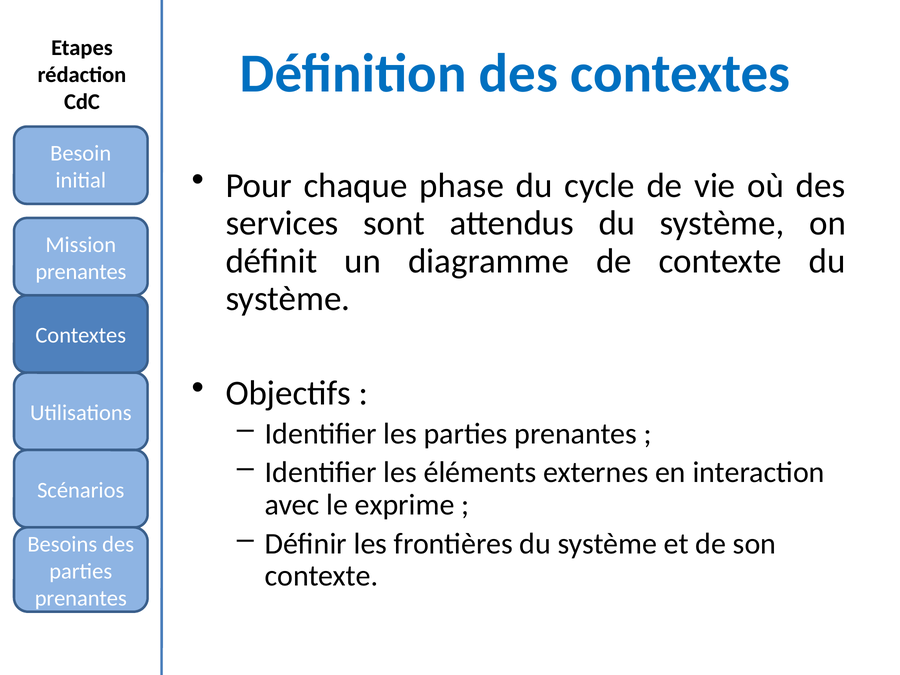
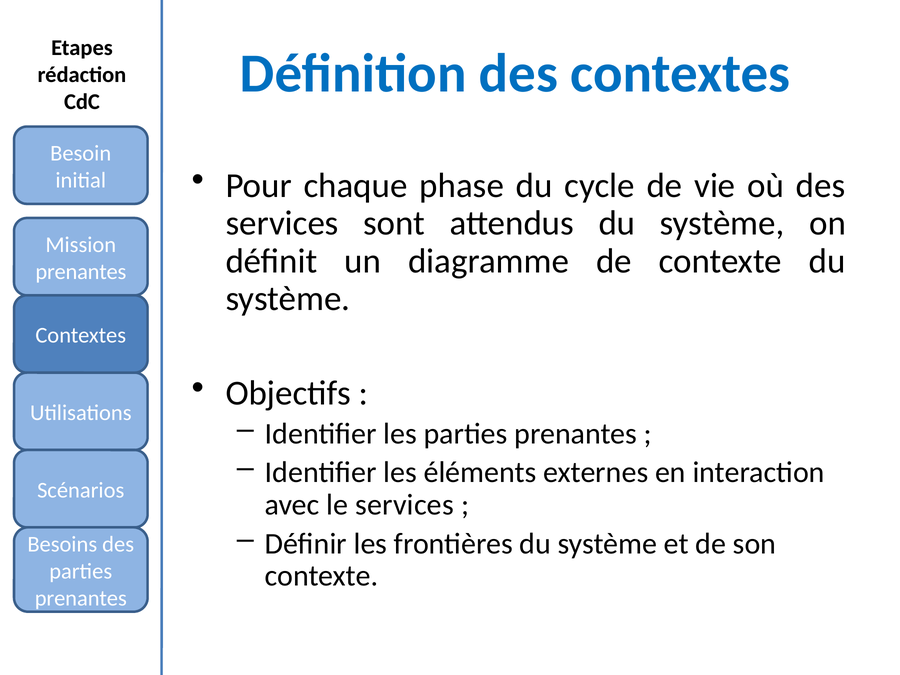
le exprime: exprime -> services (404, 505)
